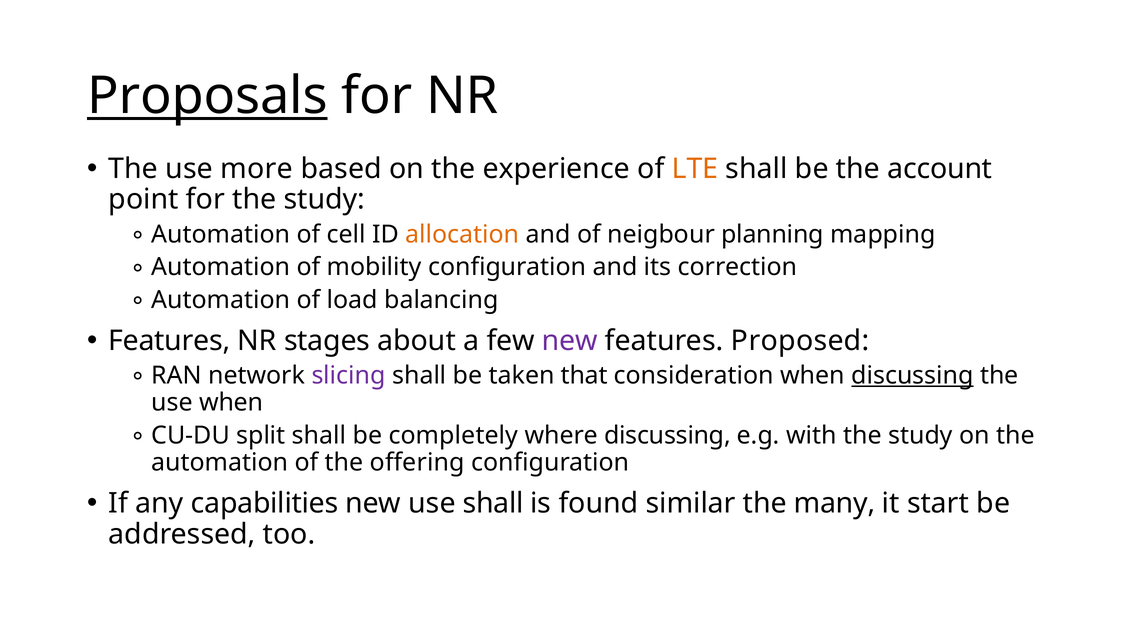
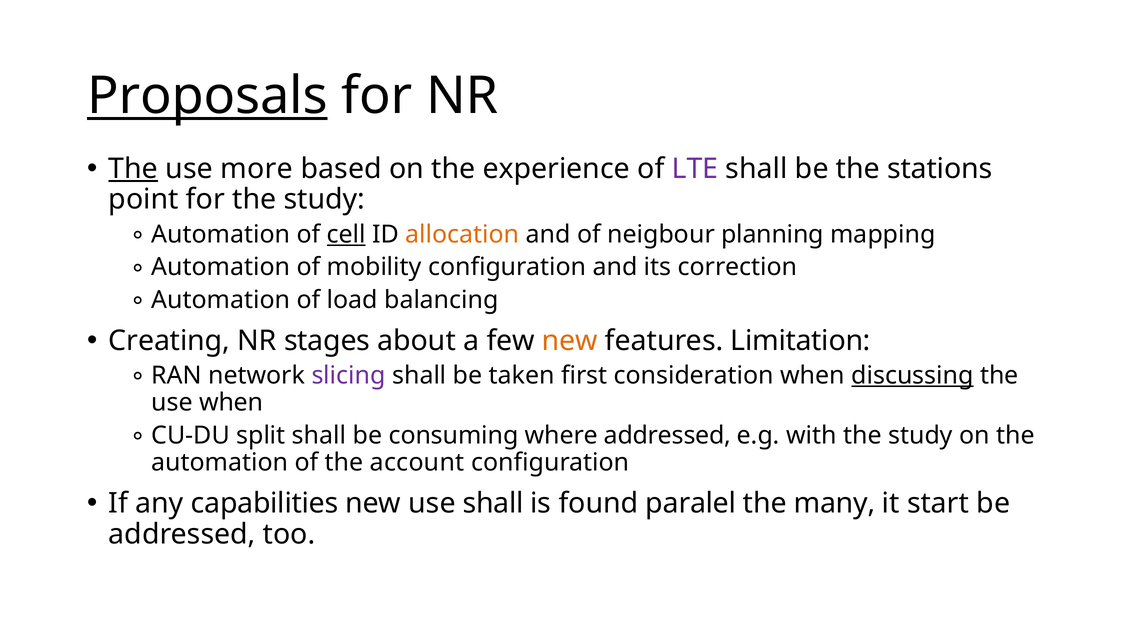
The underline: none -> present (133, 169)
LTE colour: orange -> purple (695, 169)
account: account -> stations (940, 169)
cell underline: none -> present (346, 234)
Features: Features -> Creating (169, 341)
new colour: purple -> orange (570, 341)
Proposed: Proposed -> Limitation (800, 341)
that: that -> first (584, 376)
completely: completely -> consuming (454, 436)
where discussing: discussing -> addressed (667, 436)
offering: offering -> account (417, 463)
similar: similar -> paralel (691, 504)
